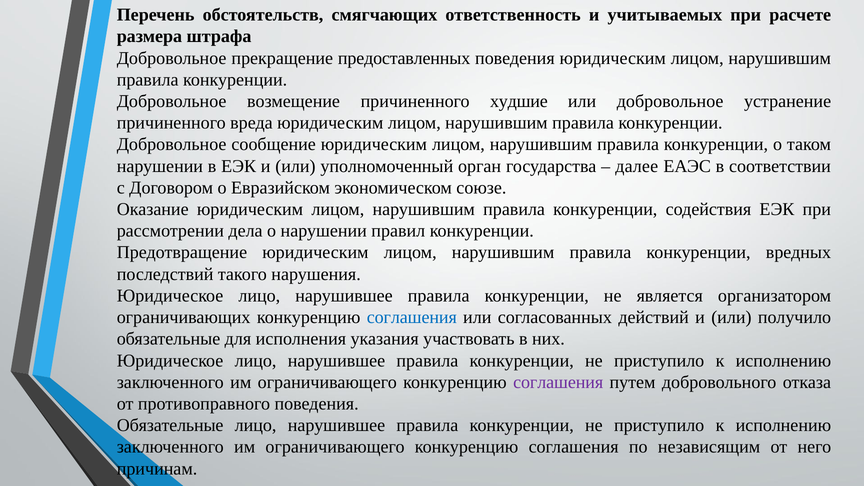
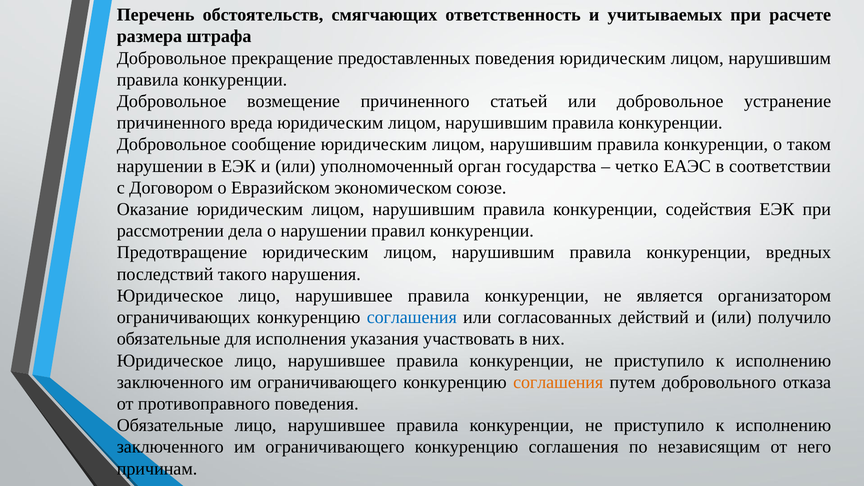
худшие: худшие -> статьей (519, 101)
далее: далее -> четко (637, 166)
соглашения colour: purple -> orange (558, 382)
